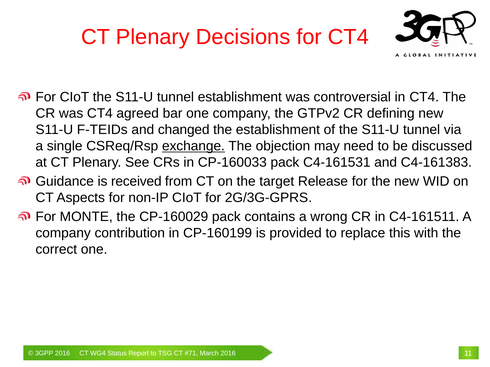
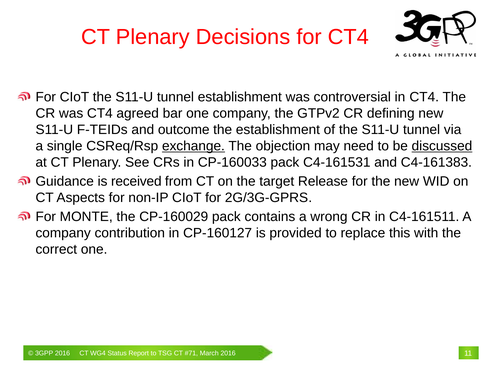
changed: changed -> outcome (184, 130)
discussed underline: none -> present (442, 146)
CP-160199: CP-160199 -> CP-160127 (218, 233)
